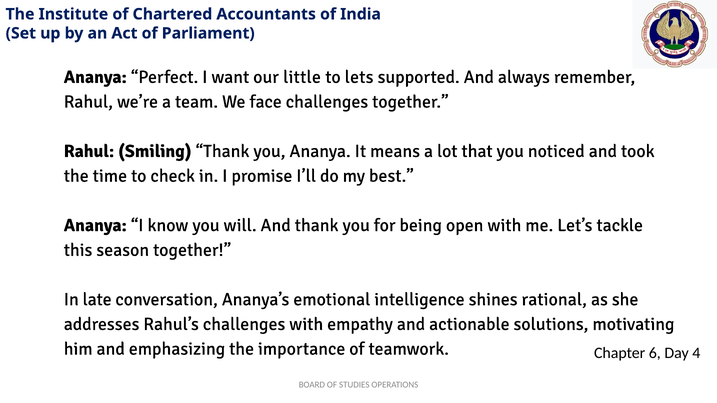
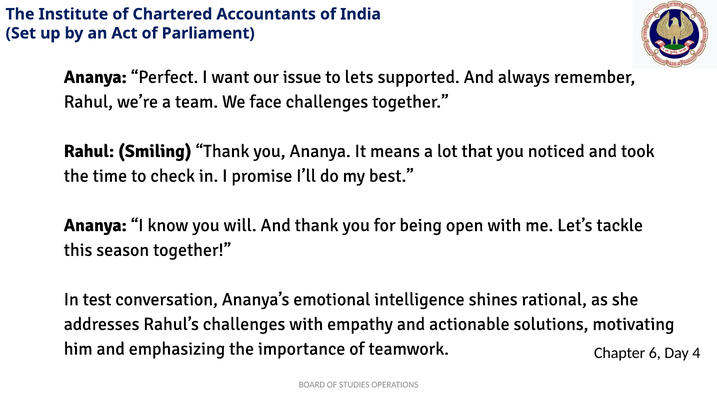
little: little -> issue (302, 77)
late: late -> test (97, 300)
